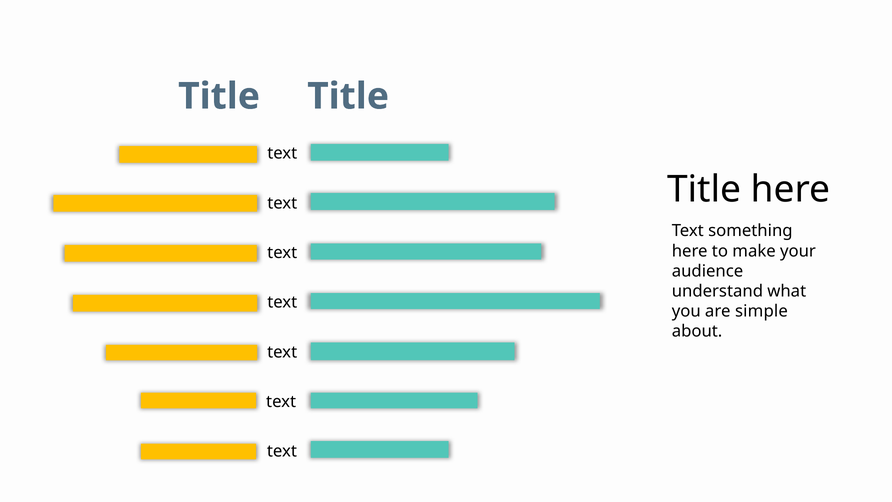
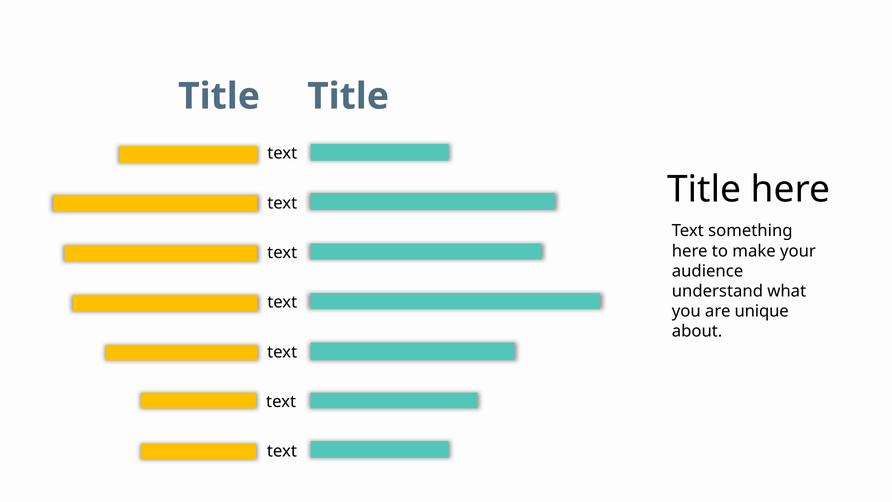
simple: simple -> unique (762, 311)
